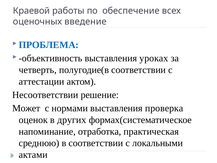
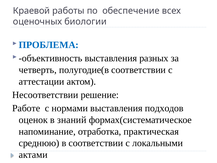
введение: введение -> биологии (86, 22)
уроках: уроках -> разных (154, 58)
Может: Может -> Работе (26, 108)
проверка: проверка -> подходов (164, 108)
других: других -> знаний (72, 120)
